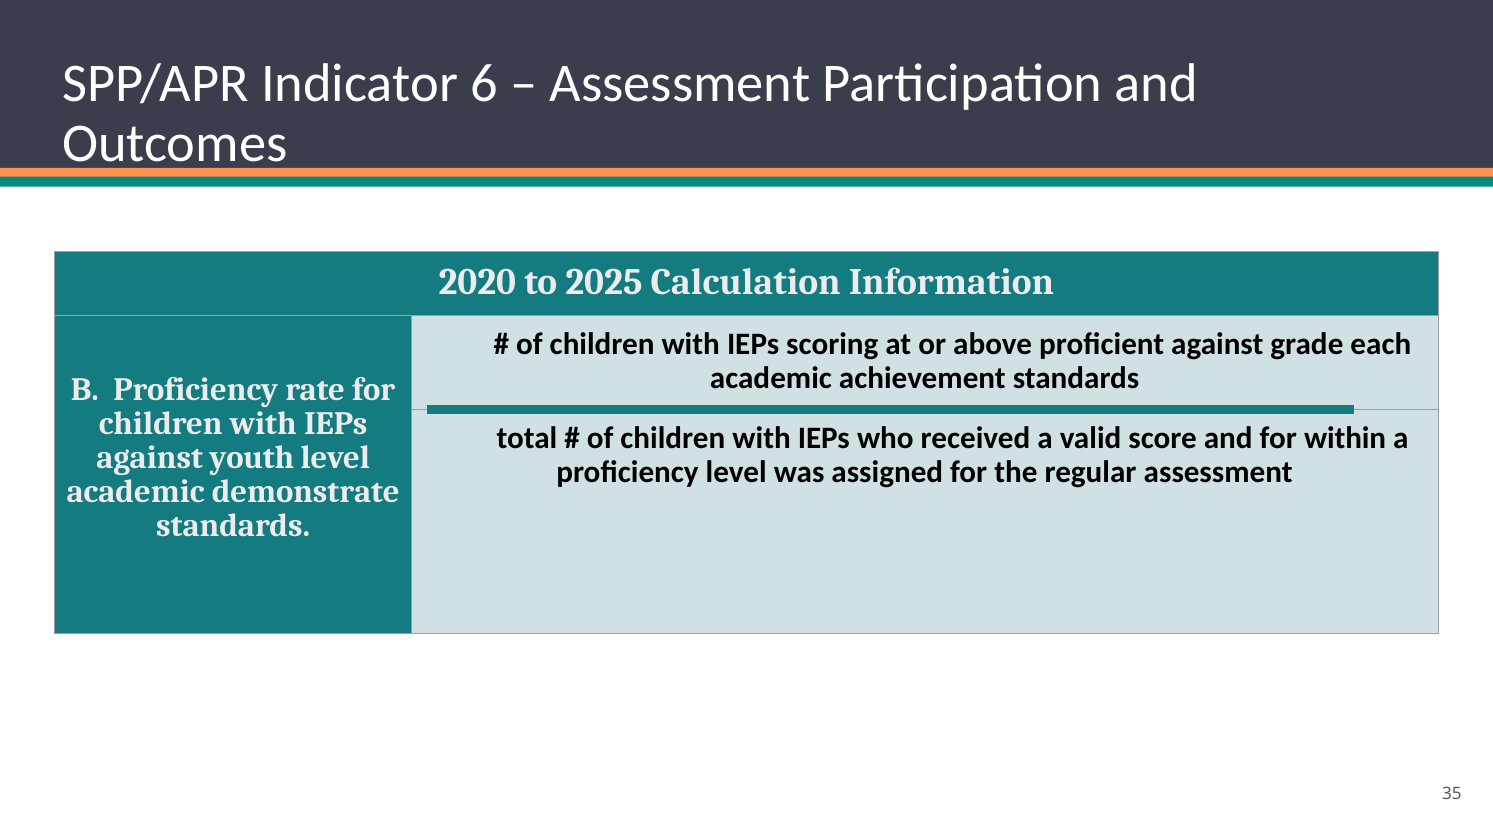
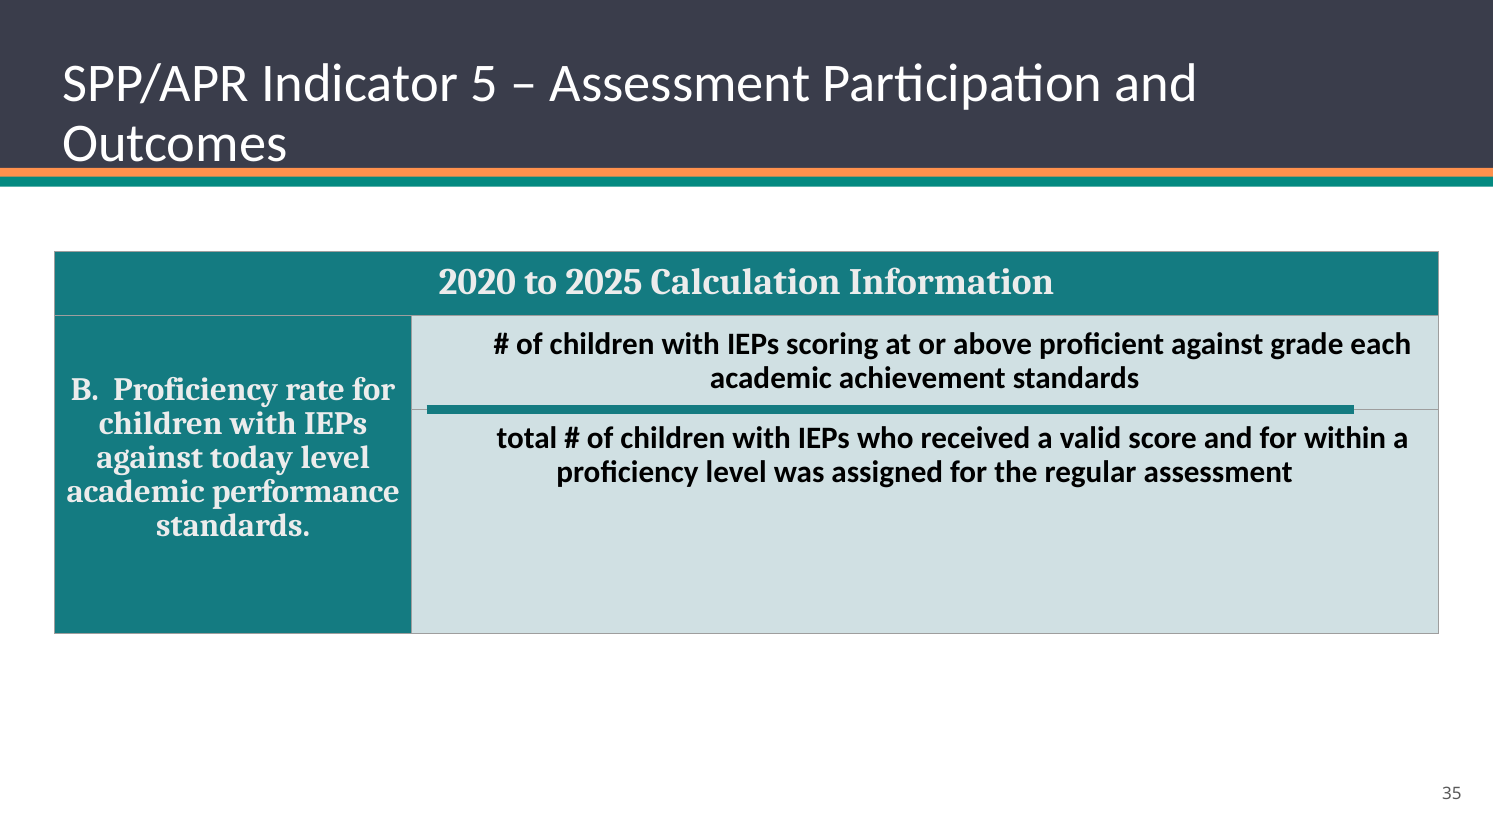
6: 6 -> 5 (484, 83)
youth: youth -> today (252, 458)
demonstrate: demonstrate -> performance (306, 492)
